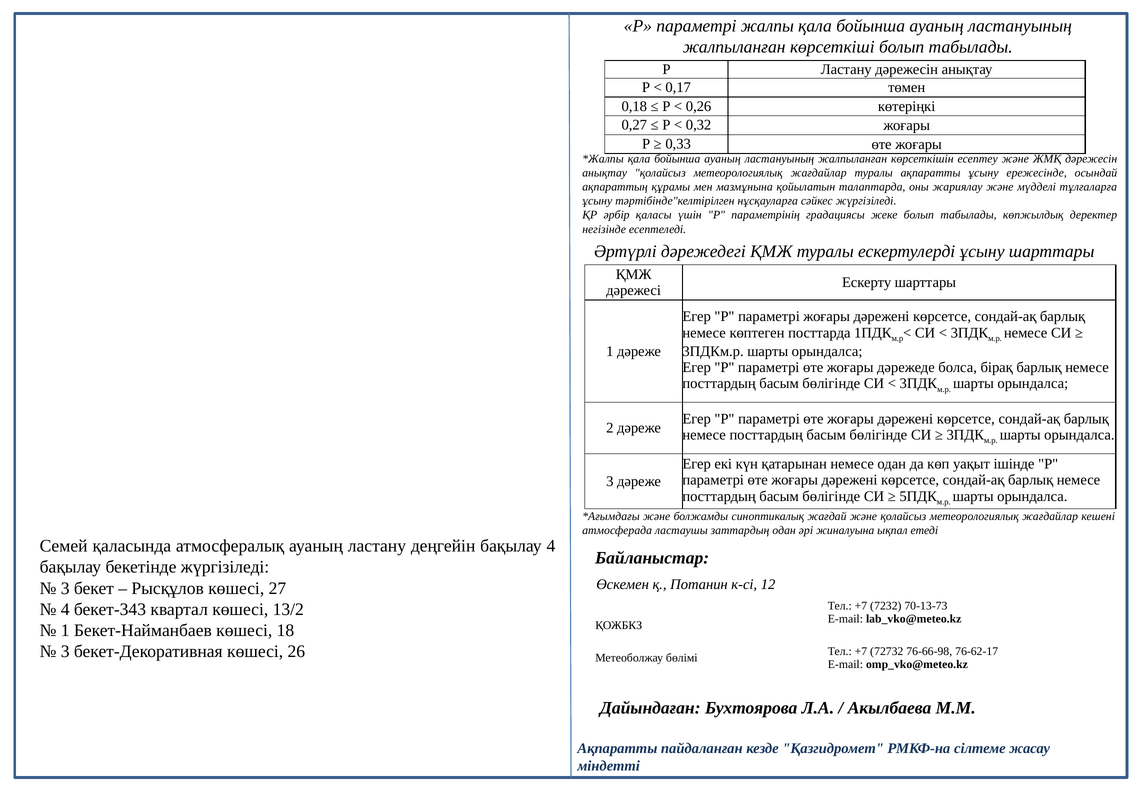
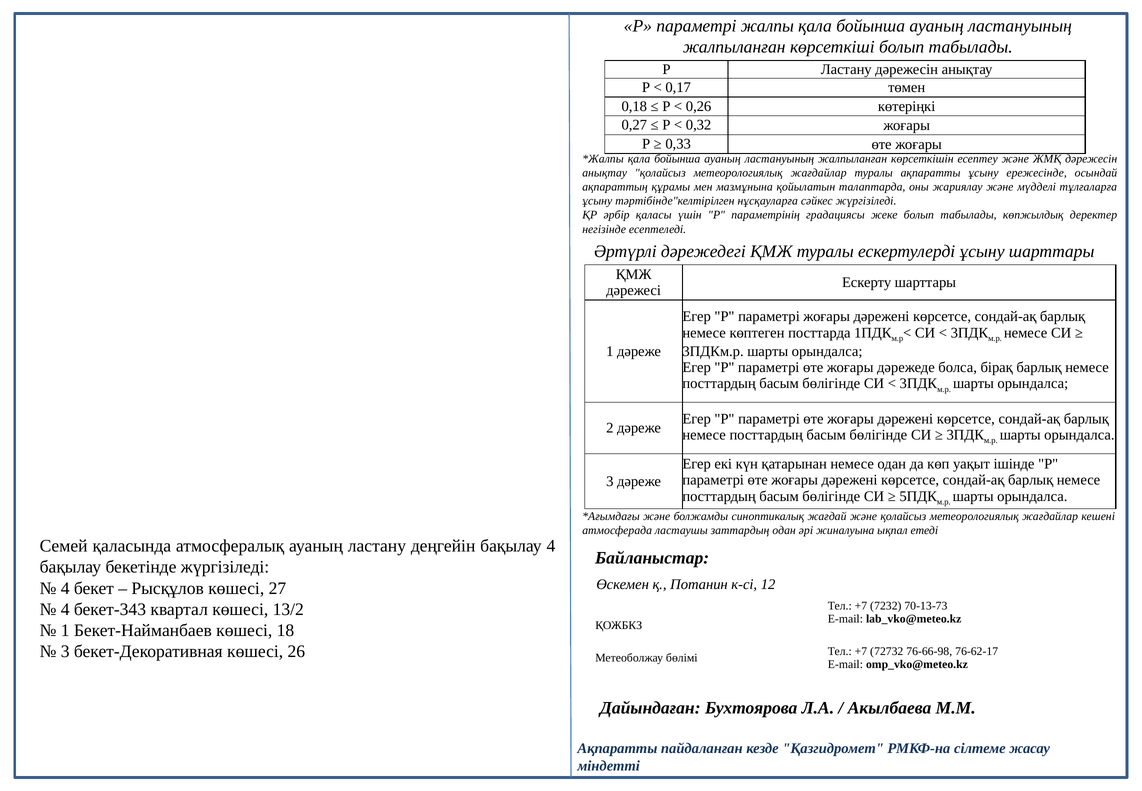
3: 3 -> 4 (65, 588)
